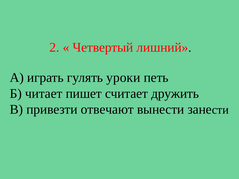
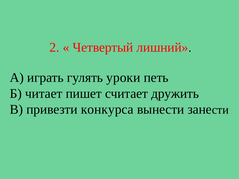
отвечают: отвечают -> конкурса (107, 110)
